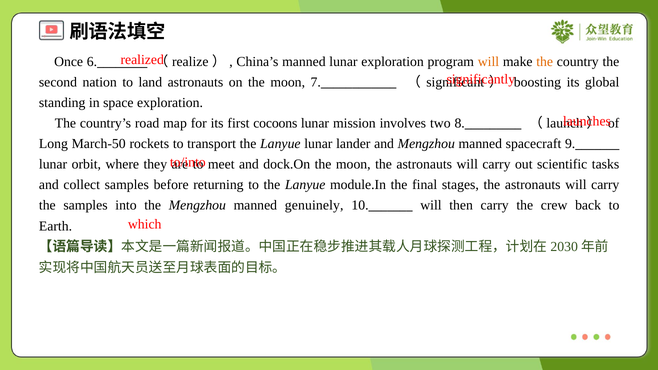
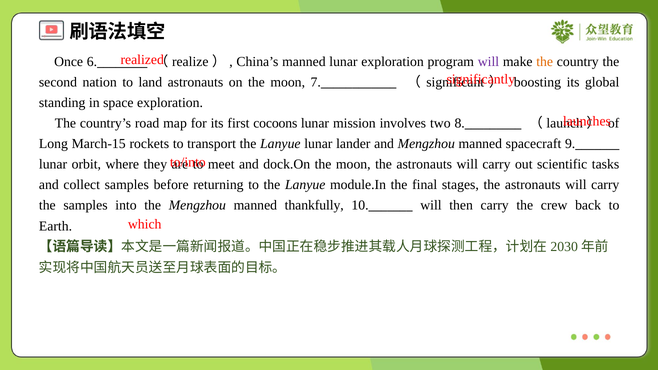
will colour: orange -> purple (488, 62)
March-50: March-50 -> March-15 (99, 144)
genuinely: genuinely -> thankfully (314, 206)
